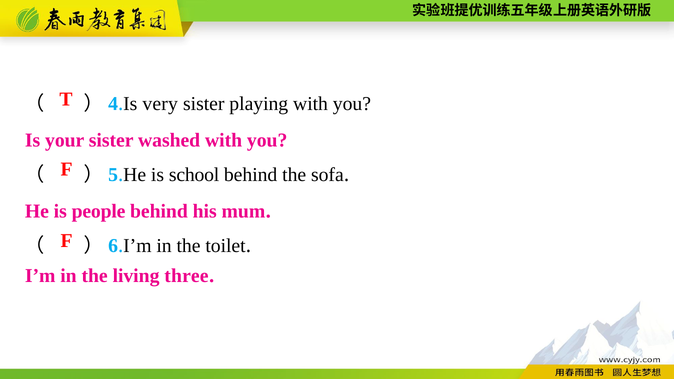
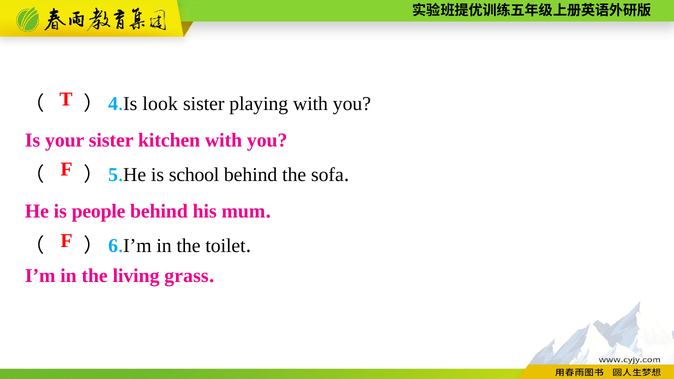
very: very -> look (160, 104)
washed: washed -> kitchen (169, 140)
three: three -> grass (186, 276)
